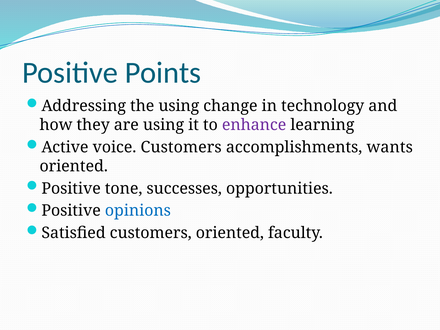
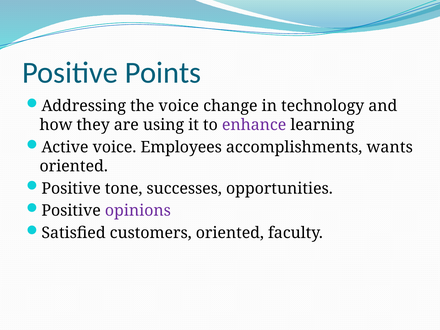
the using: using -> voice (179, 106)
voice Customers: Customers -> Employees (181, 147)
opinions colour: blue -> purple (138, 211)
